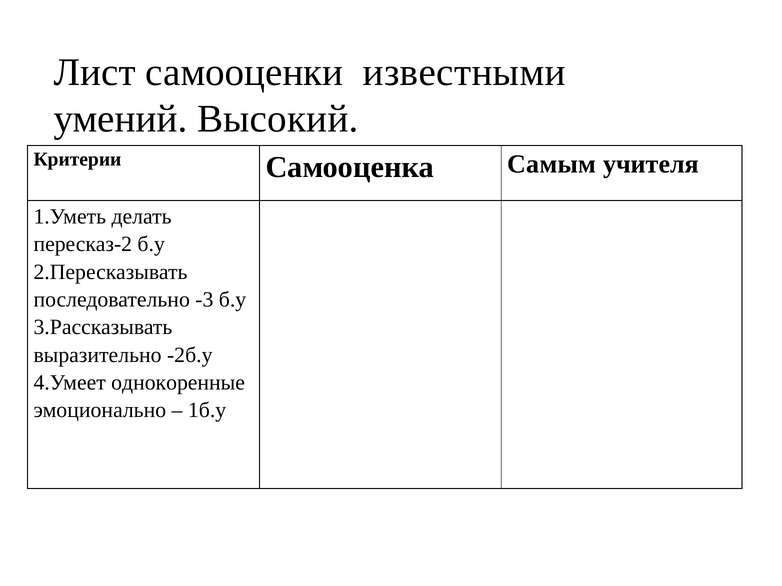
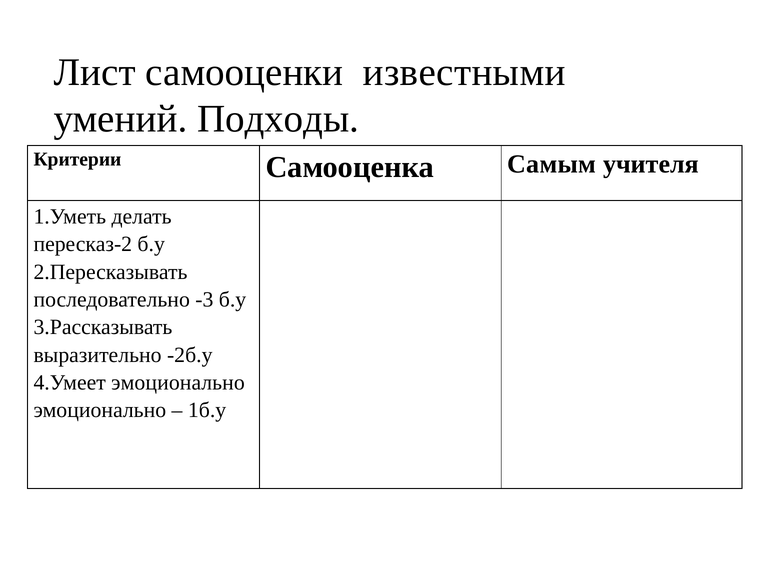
Высокий: Высокий -> Подходы (278, 119)
4.Умеет однокоренные: однокоренные -> эмоционально (178, 383)
